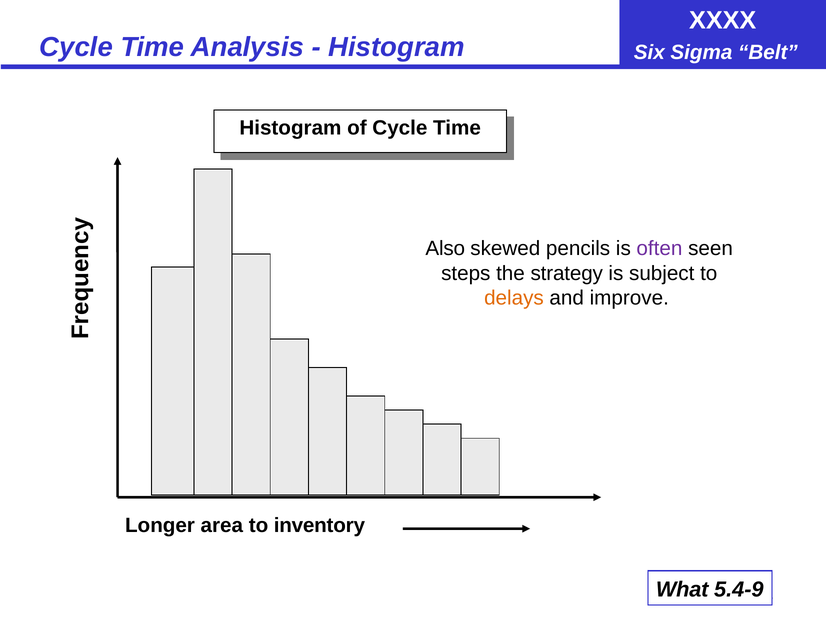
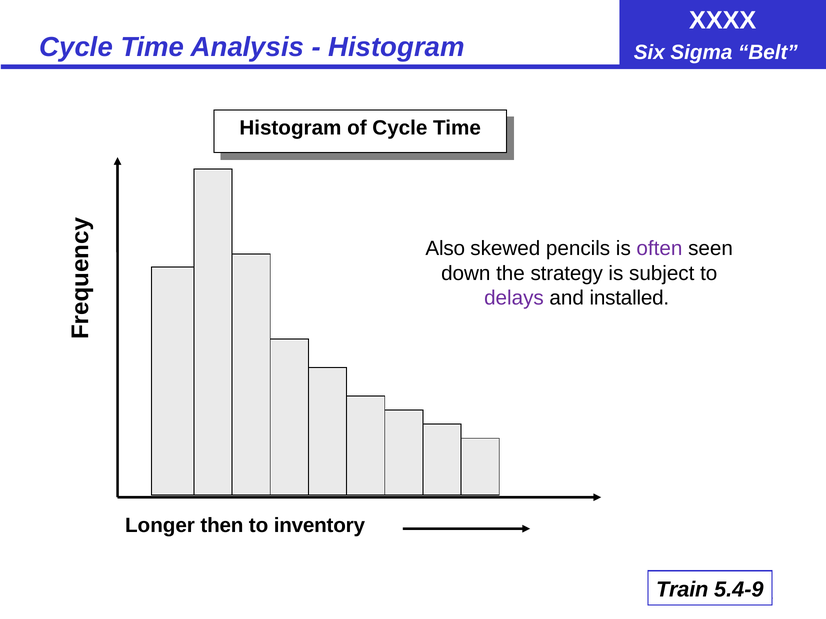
steps: steps -> down (466, 274)
delays colour: orange -> purple (514, 298)
improve: improve -> installed (629, 298)
area: area -> then (222, 526)
What: What -> Train (682, 590)
